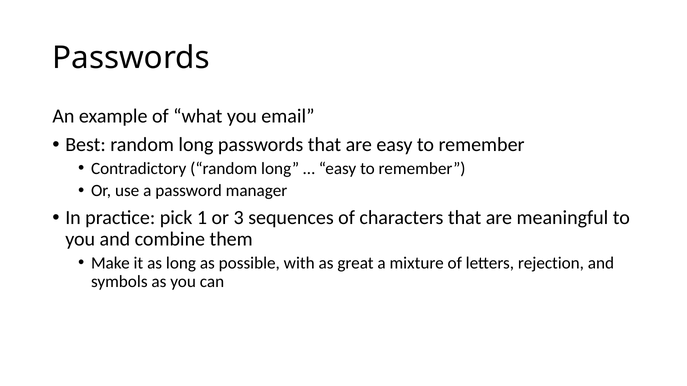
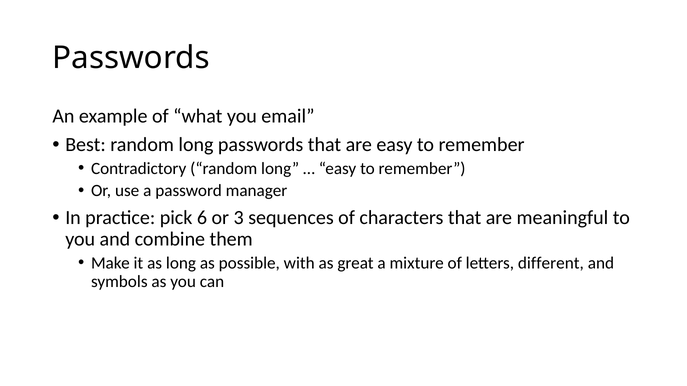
1: 1 -> 6 (202, 218)
rejection: rejection -> different (551, 263)
